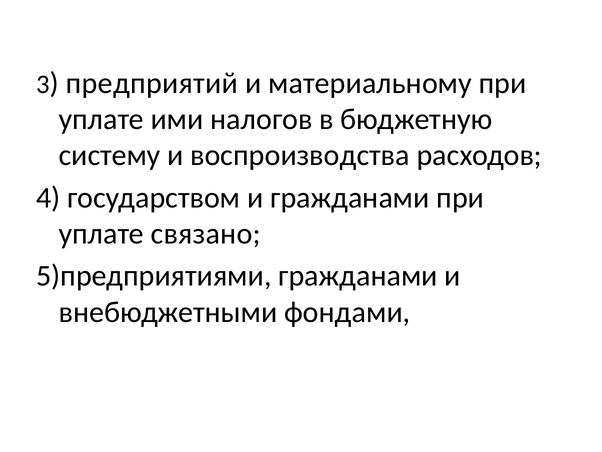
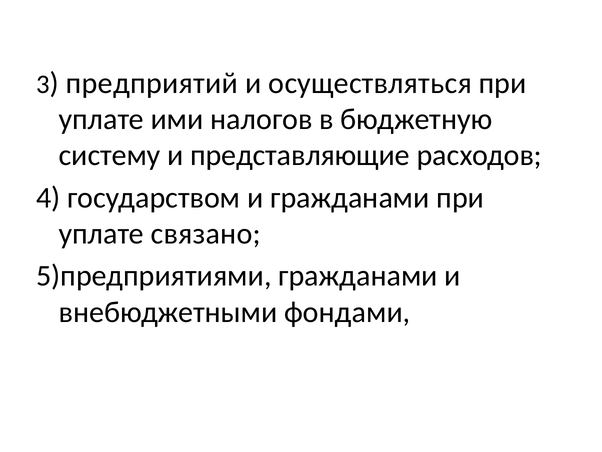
материальному: материальному -> осуществляться (370, 83)
воспроизводства: воспроизводства -> представляющие (300, 155)
